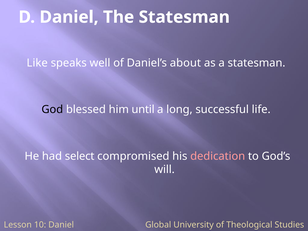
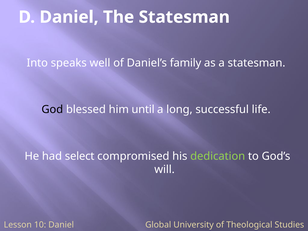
Like: Like -> Into (37, 63)
about: about -> family (186, 63)
dedication colour: pink -> light green (218, 156)
